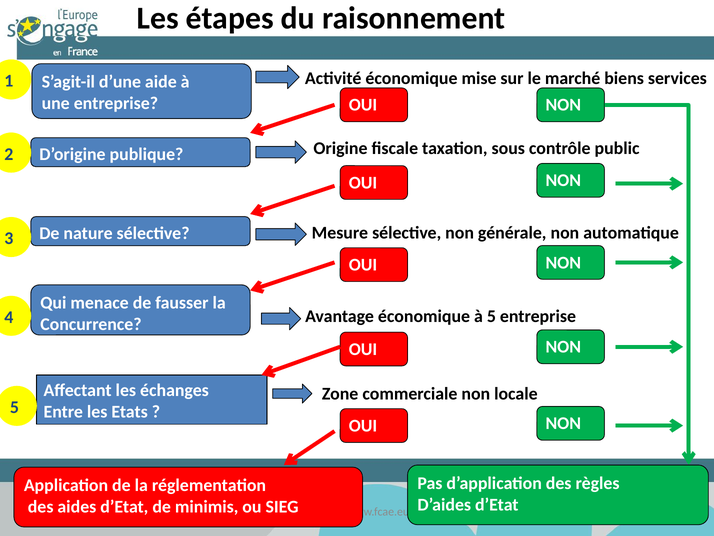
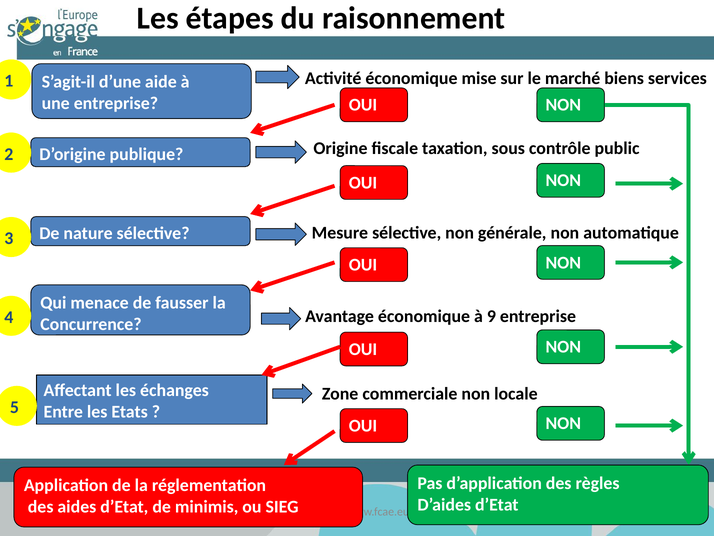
à 5: 5 -> 9 (491, 316)
